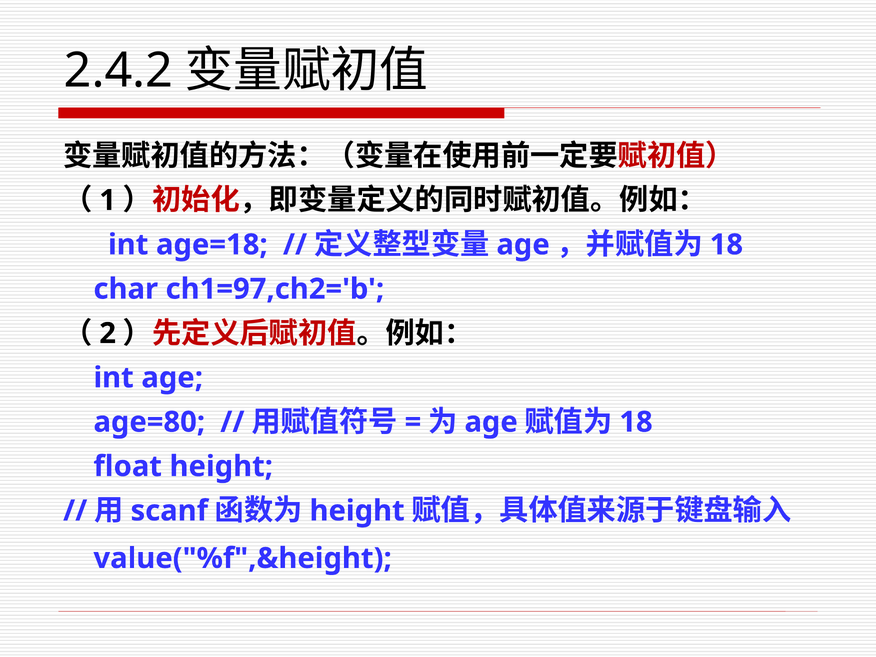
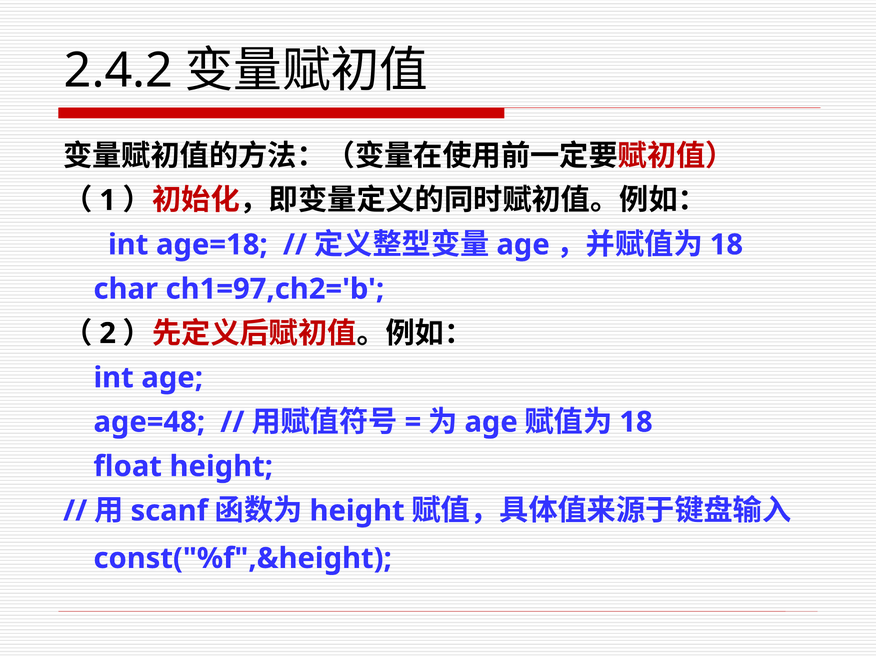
age=80: age=80 -> age=48 (149, 422)
value("%f",&height: value("%f",&height -> const("%f",&height (243, 558)
